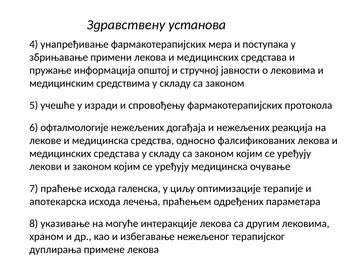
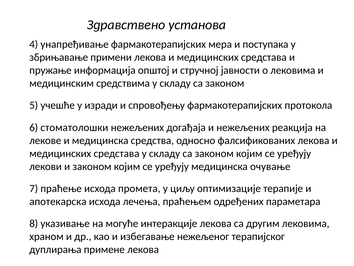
Здравствену: Здравствену -> Здравствено (126, 25)
офталмологије: офталмологије -> стоматолошки (74, 127)
галенска: галенска -> промета (139, 188)
